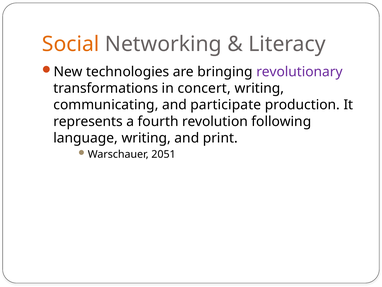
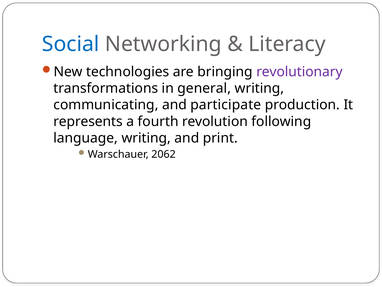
Social colour: orange -> blue (71, 44)
concert: concert -> general (204, 88)
2051: 2051 -> 2062 (164, 154)
